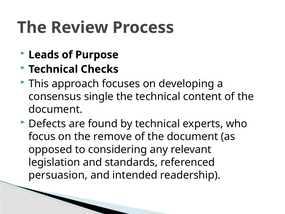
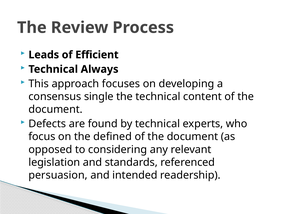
Purpose: Purpose -> Efficient (97, 55)
Checks: Checks -> Always (100, 69)
remove: remove -> defined (113, 137)
